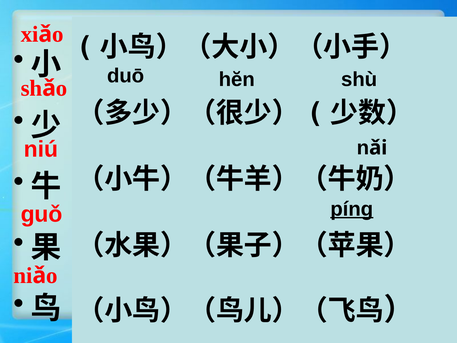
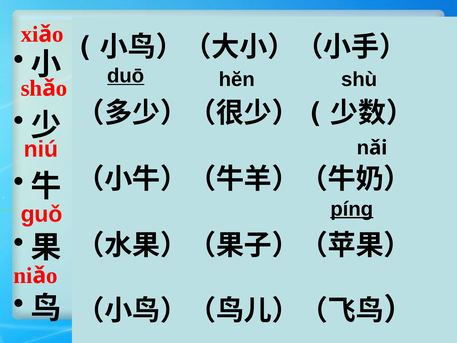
duō underline: none -> present (126, 76)
